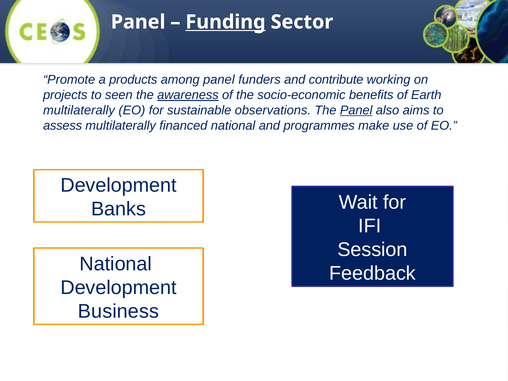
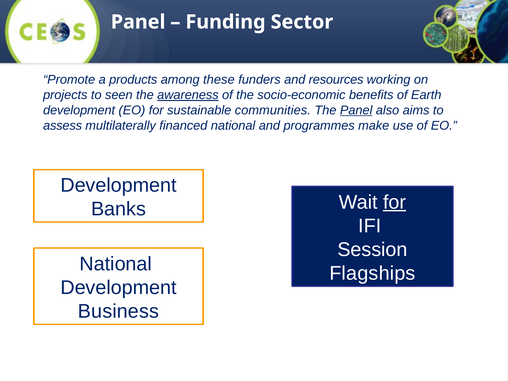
Funding underline: present -> none (225, 22)
among panel: panel -> these (219, 80)
contribute: contribute -> resources (336, 80)
multilaterally: multilaterally -> development (79, 110)
observations: observations -> communities (273, 110)
for underline: none -> present (395, 202)
Feedback: Feedback -> Flagships (372, 273)
